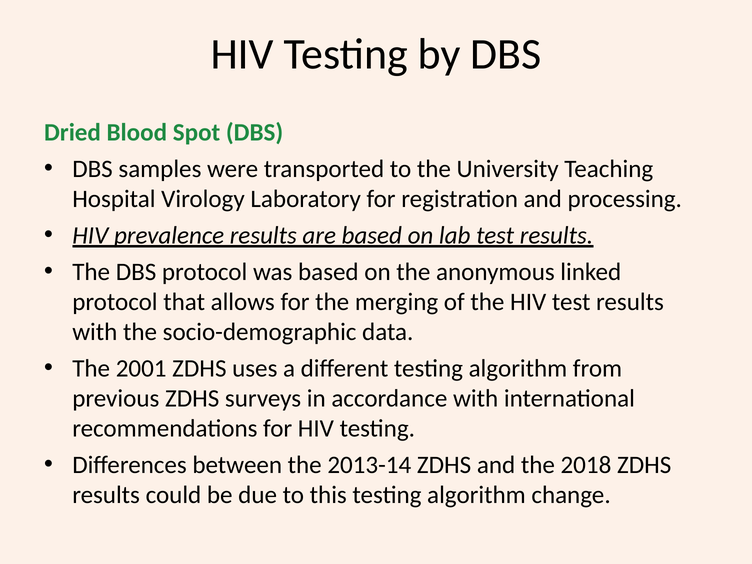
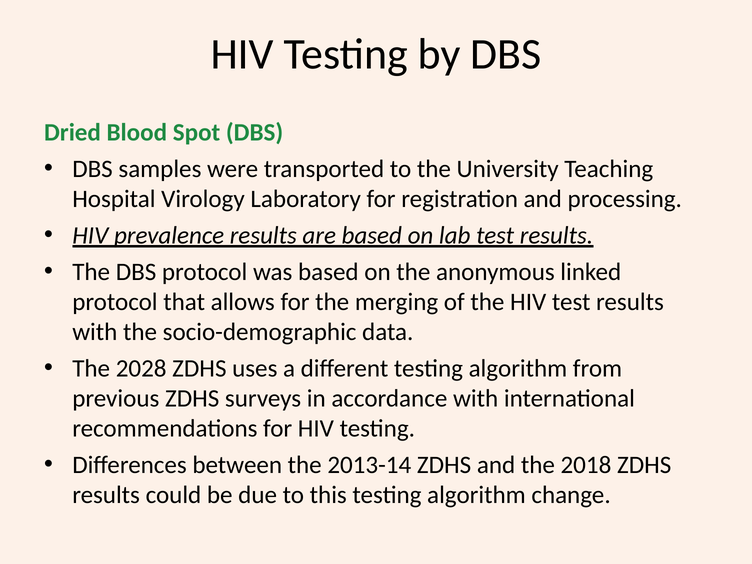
2001: 2001 -> 2028 (141, 368)
